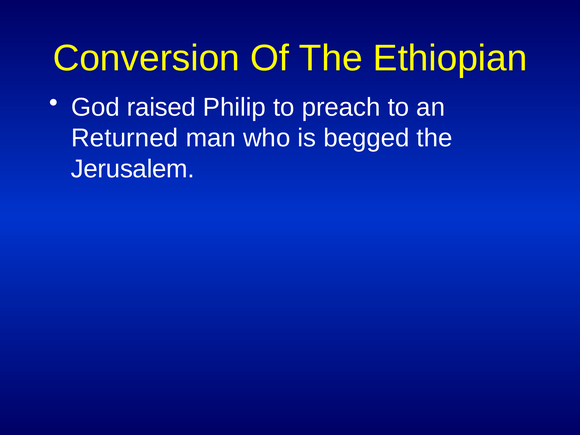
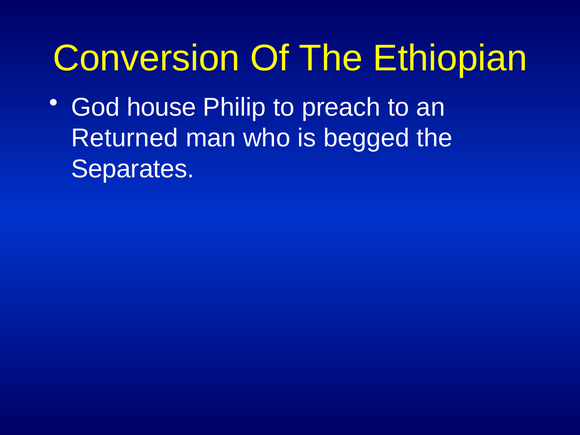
raised: raised -> house (161, 107)
Jerusalem: Jerusalem -> Separates (133, 169)
